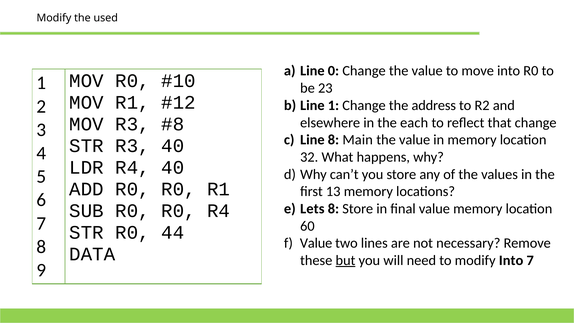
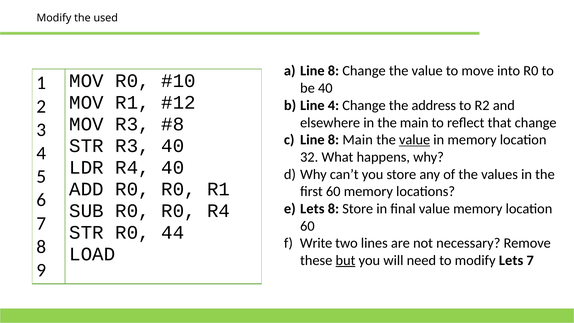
0: 0 -> 8 (333, 71)
be 23: 23 -> 40 (325, 88)
Line 1: 1 -> 4 (333, 105)
the each: each -> main (414, 123)
value underline: none -> present (415, 140)
first 13: 13 -> 60 (333, 191)
Value: Value -> Write (316, 243)
DATA: DATA -> LOAD (92, 254)
modify Into: Into -> Lets (511, 260)
